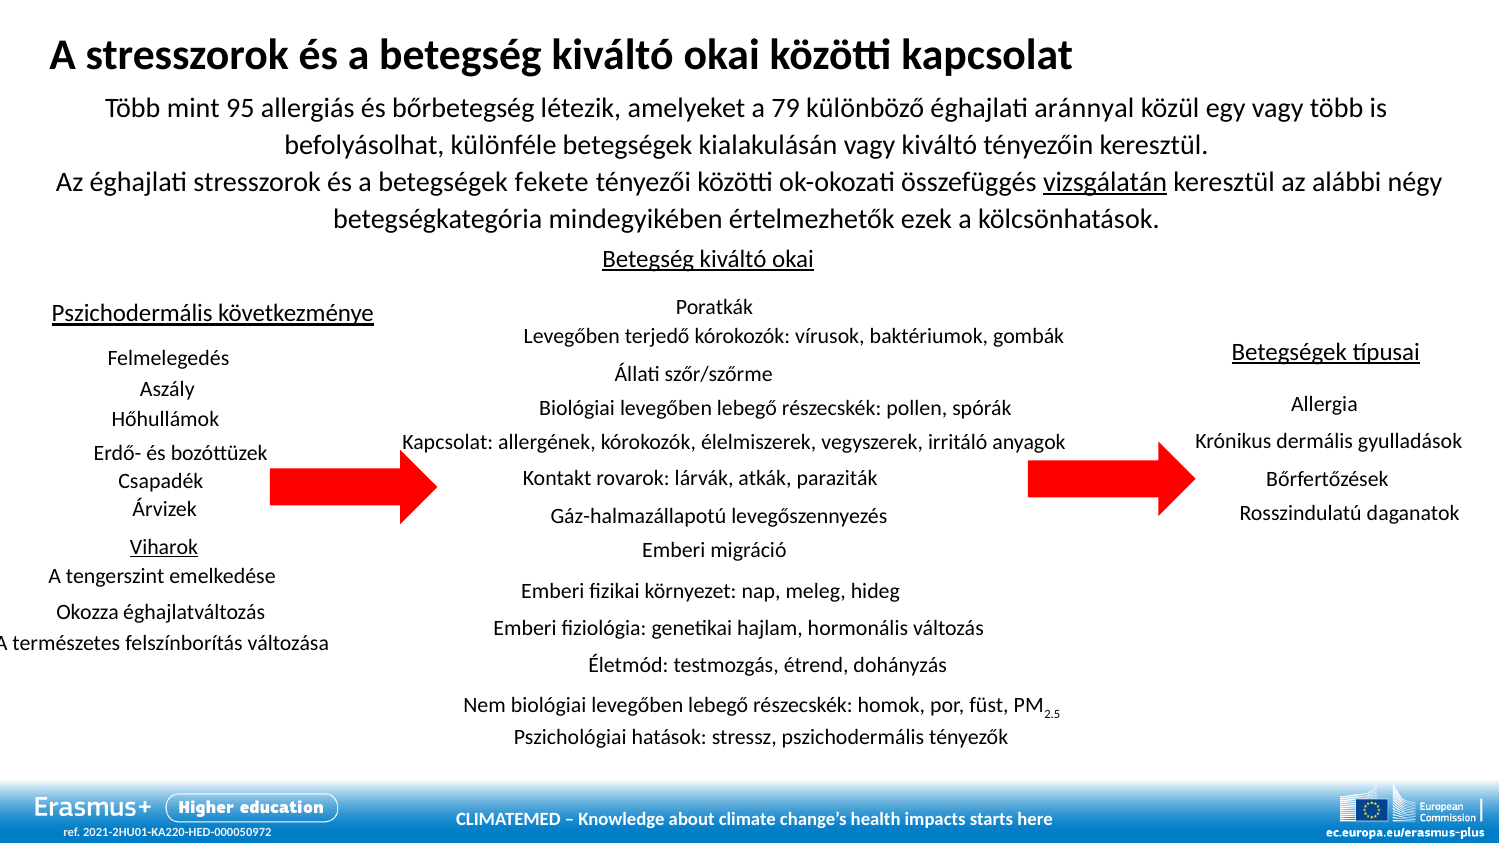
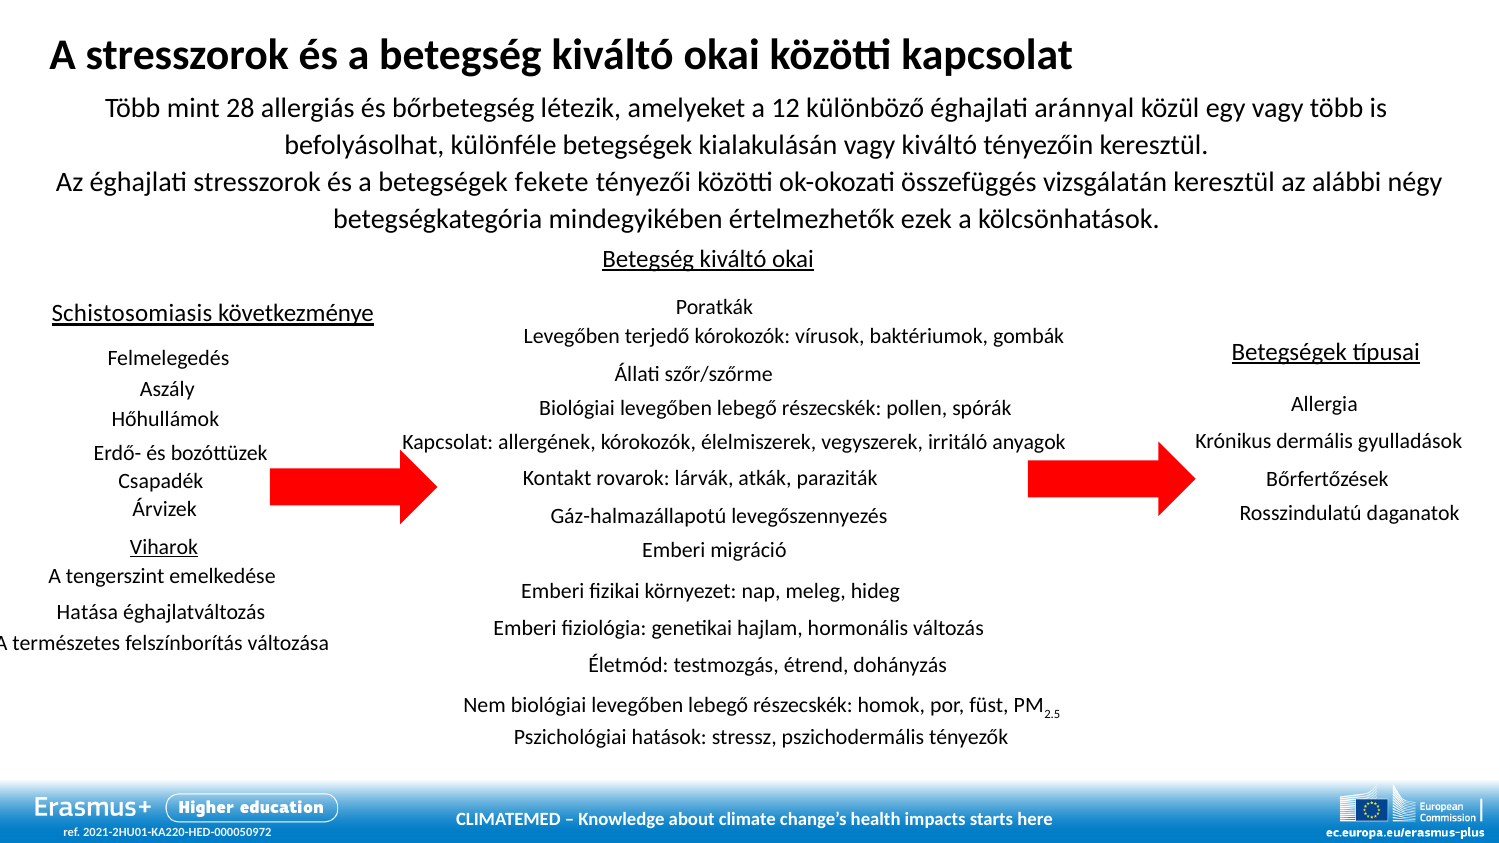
95: 95 -> 28 (240, 108)
79: 79 -> 12 (786, 108)
vizsgálatán underline: present -> none (1105, 182)
Pszichodermális: Pszichodermális -> Schistosomiasis (132, 313)
Okozza: Okozza -> Hatása (87, 613)
